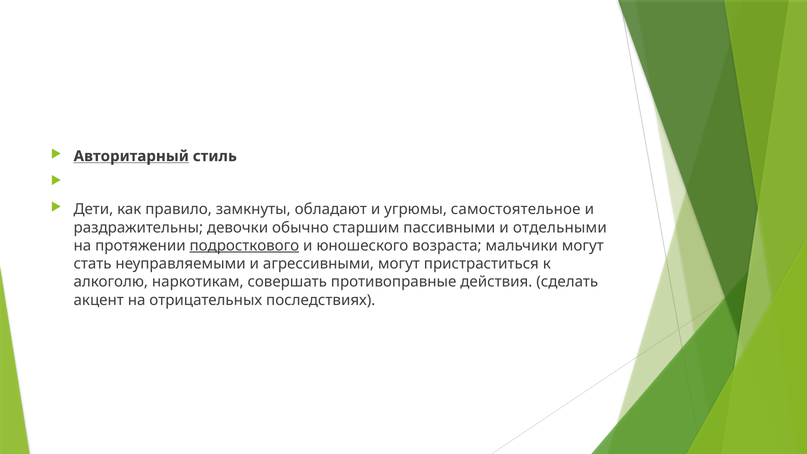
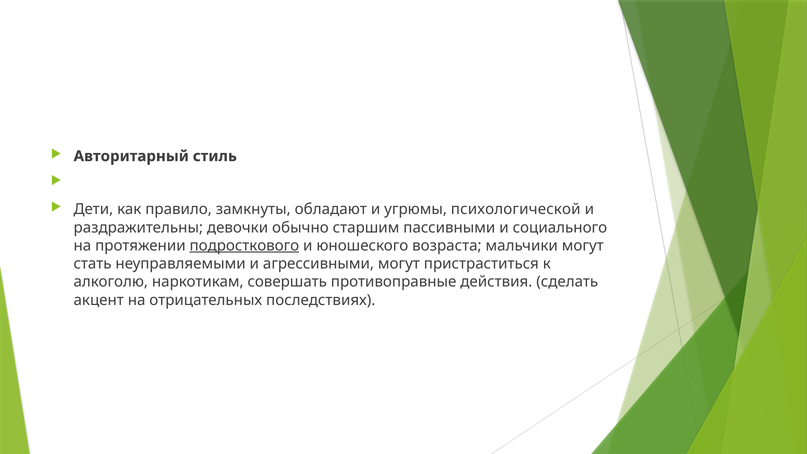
Авторитарный underline: present -> none (131, 156)
самостоятельное: самостоятельное -> психологической (516, 209)
отдельными: отдельными -> социального (560, 227)
